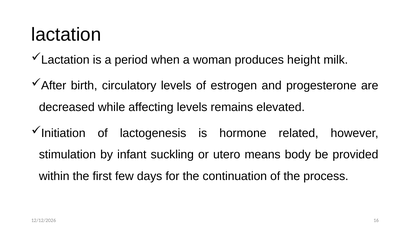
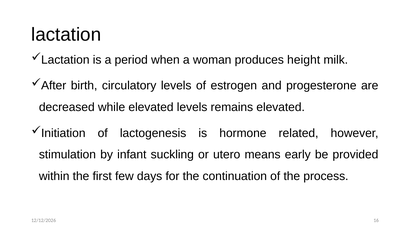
while affecting: affecting -> elevated (151, 107)
body: body -> early (298, 154)
